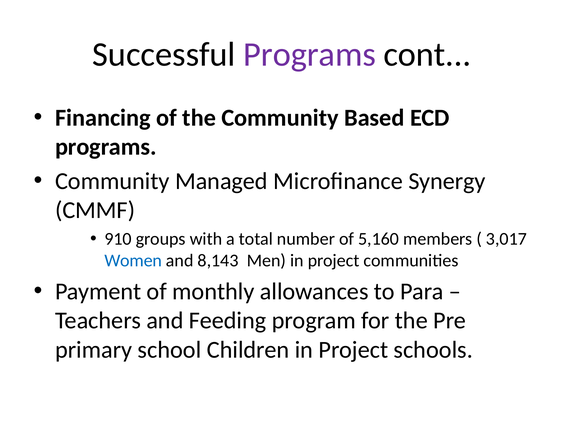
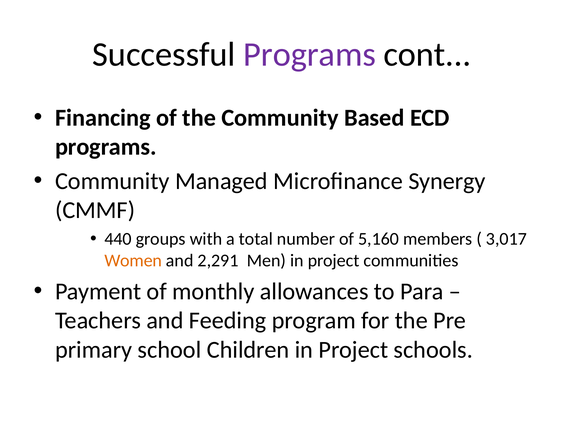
910: 910 -> 440 (118, 239)
Women colour: blue -> orange (133, 261)
8,143: 8,143 -> 2,291 (218, 261)
